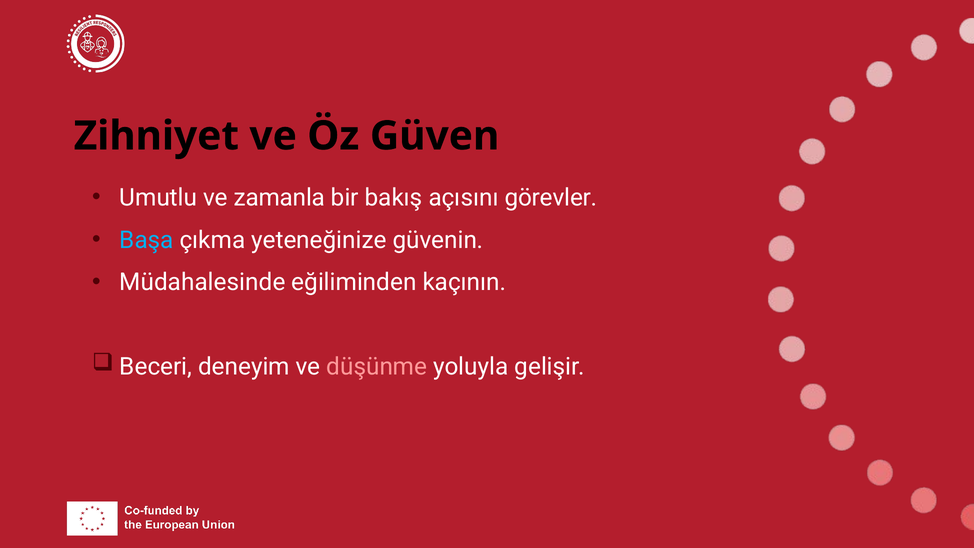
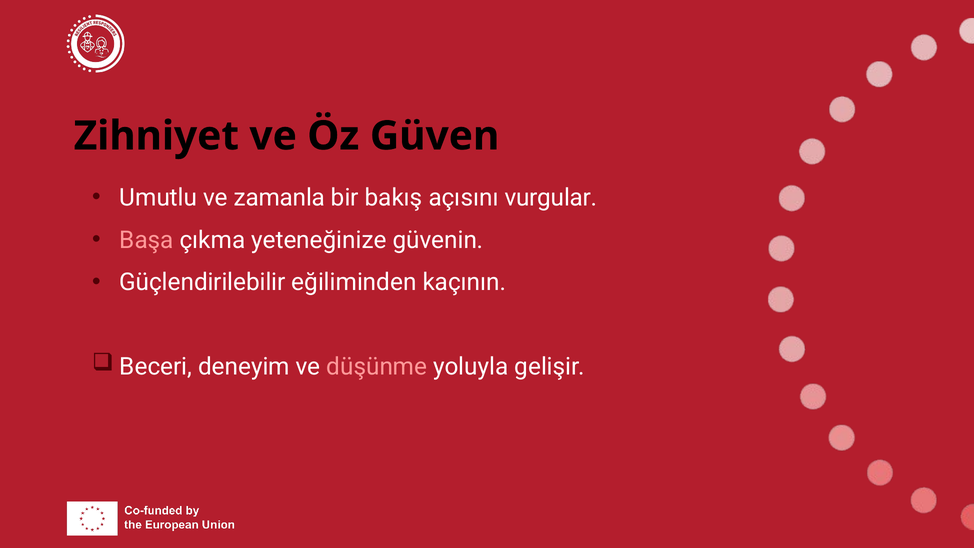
görevler: görevler -> vurgular (551, 198)
Başa colour: light blue -> pink (147, 240)
Müdahalesinde: Müdahalesinde -> Güçlendirilebilir (202, 282)
